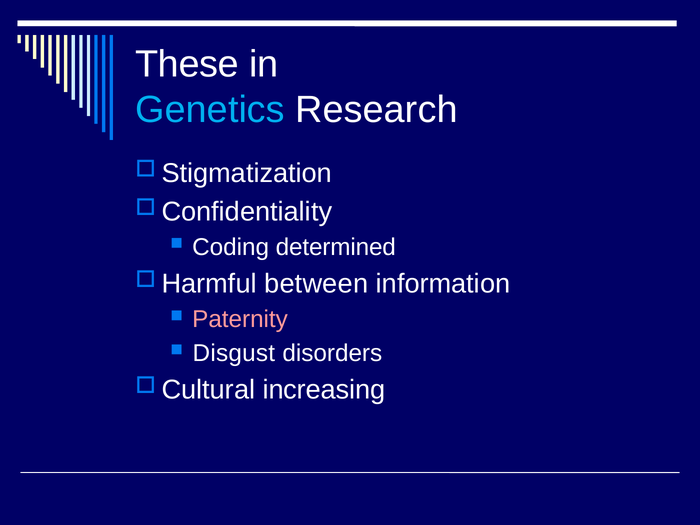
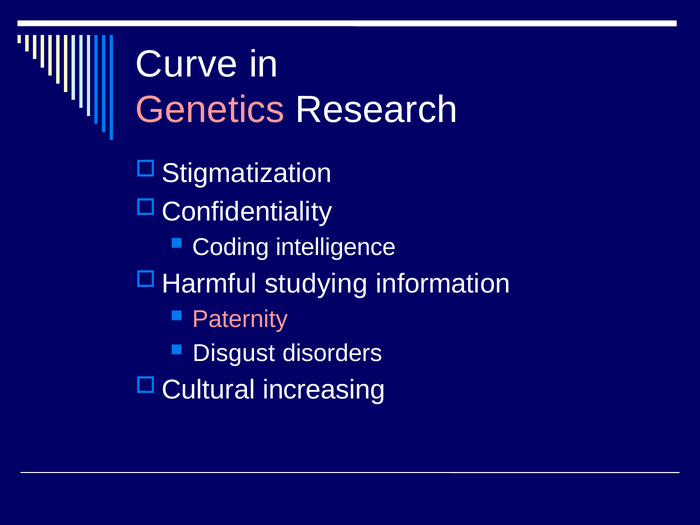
These: These -> Curve (187, 64)
Genetics colour: light blue -> pink (210, 110)
determined: determined -> intelligence (336, 247)
between: between -> studying (316, 284)
